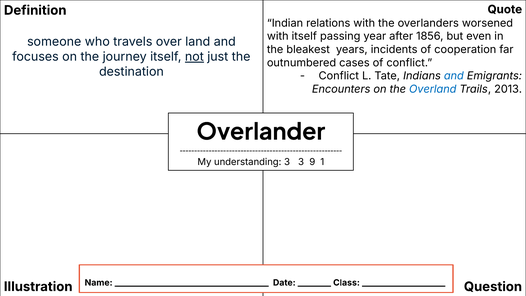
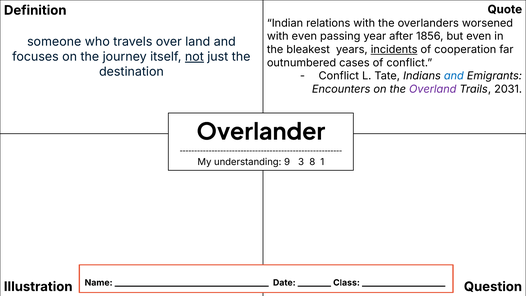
with itself: itself -> even (304, 36)
incidents underline: none -> present (394, 50)
Overland colour: blue -> purple (433, 89)
2013: 2013 -> 2031 (508, 89)
understanding 3: 3 -> 9 (287, 162)
9: 9 -> 8 (312, 162)
